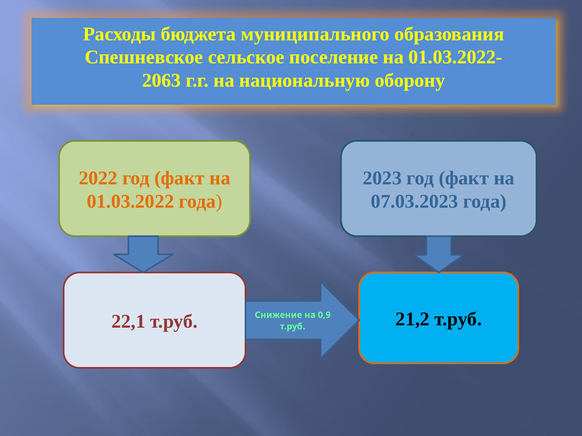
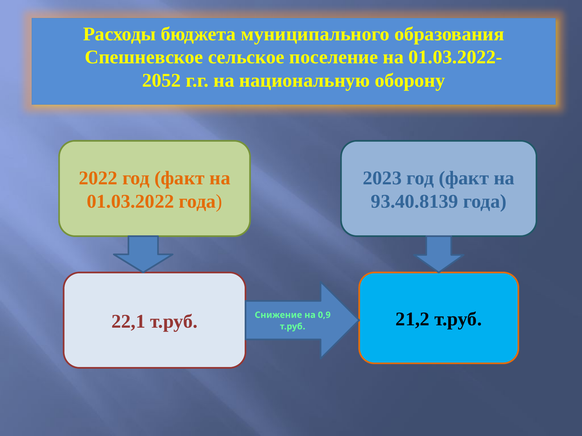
2063: 2063 -> 2052 (162, 81)
07.03.2023: 07.03.2023 -> 93.40.8139 (415, 202)
